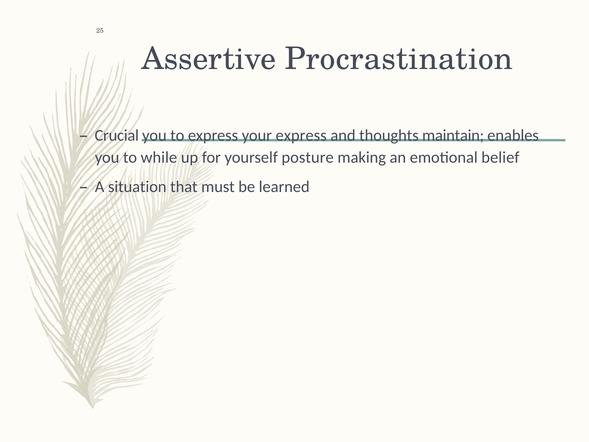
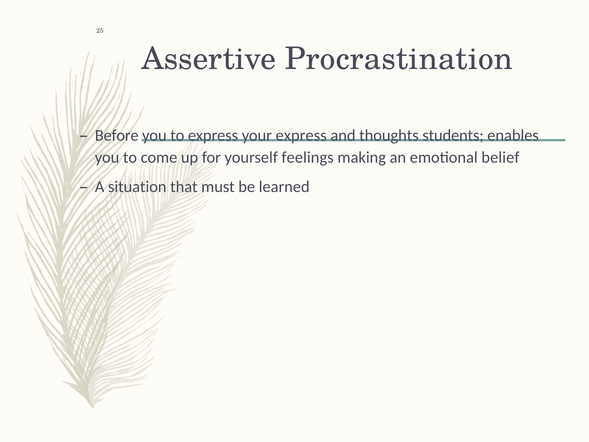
Crucial: Crucial -> Before (117, 136)
maintain: maintain -> students (453, 136)
while: while -> come (159, 157)
posture: posture -> feelings (308, 157)
